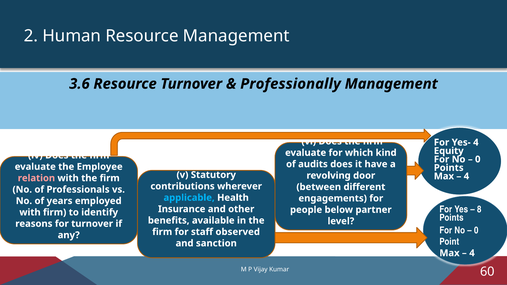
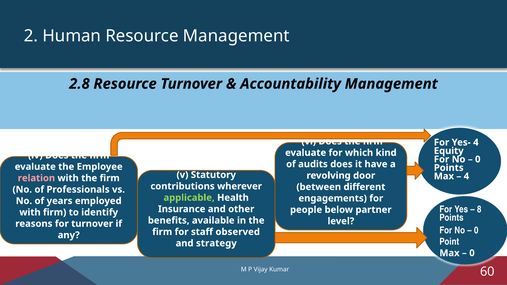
3.6: 3.6 -> 2.8 (79, 84)
Professionally: Professionally -> Accountability (291, 84)
applicable colour: light blue -> light green (189, 198)
sanction: sanction -> strategy (216, 243)
4: 4 -> 0 (472, 253)
